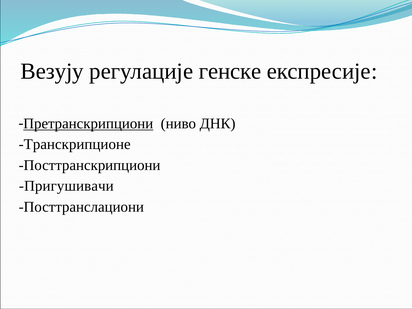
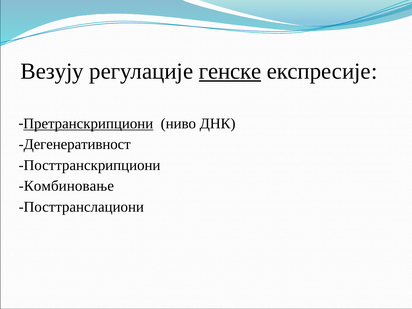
генске underline: none -> present (230, 71)
Транскрипционе: Транскрипционе -> Дегенеративност (75, 144)
Пригушивачи: Пригушивачи -> Комбиновање (66, 186)
